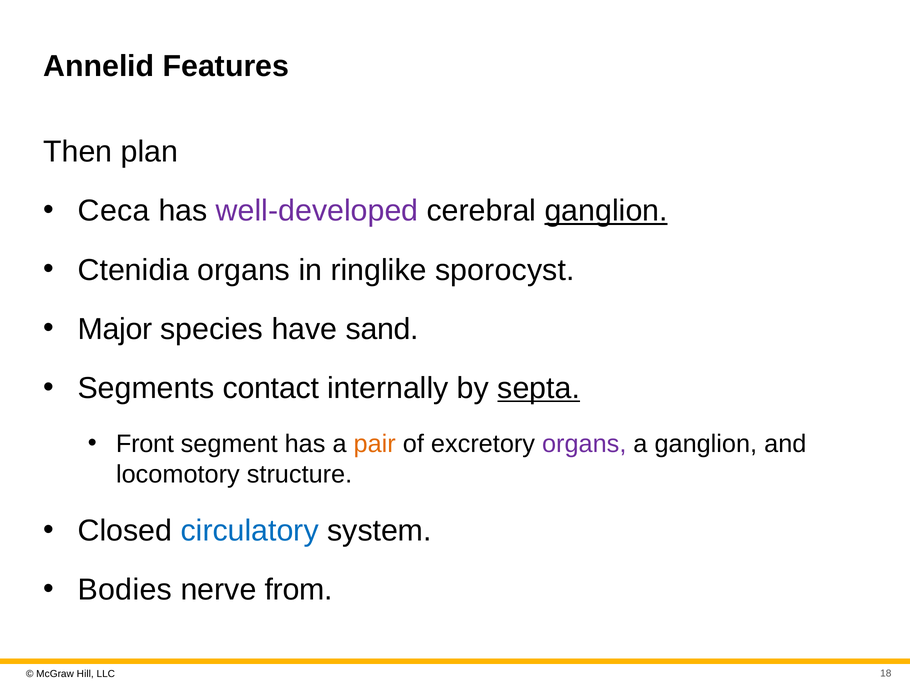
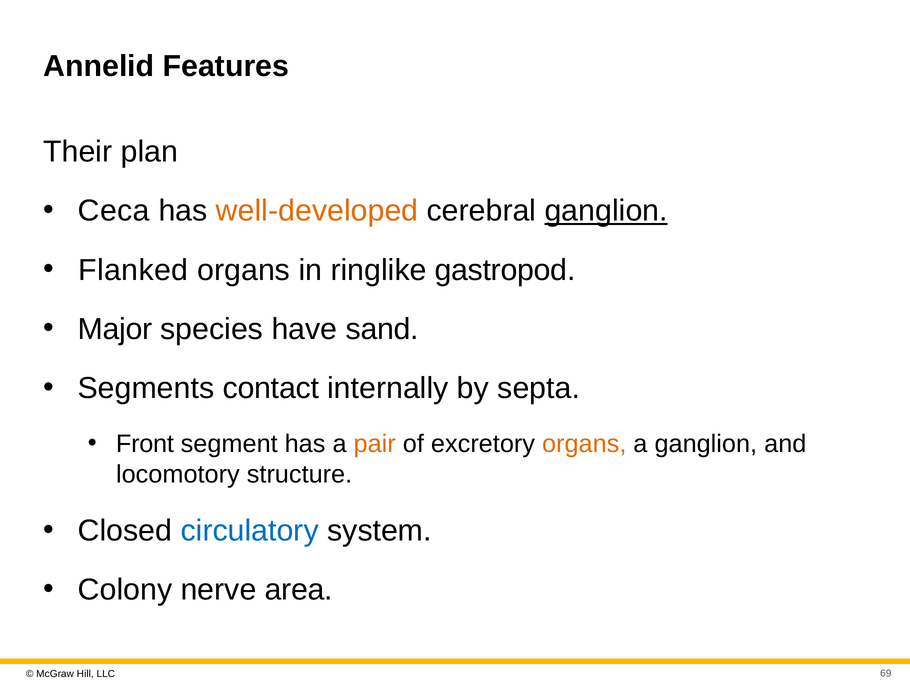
Then: Then -> Their (78, 152)
well-developed colour: purple -> orange (317, 211)
Ctenidia: Ctenidia -> Flanked (133, 270)
sporocyst: sporocyst -> gastropod (505, 270)
septa underline: present -> none (539, 389)
organs colour: purple -> orange (584, 444)
Bodies: Bodies -> Colony (125, 590)
from: from -> area (299, 590)
18: 18 -> 69 (886, 674)
